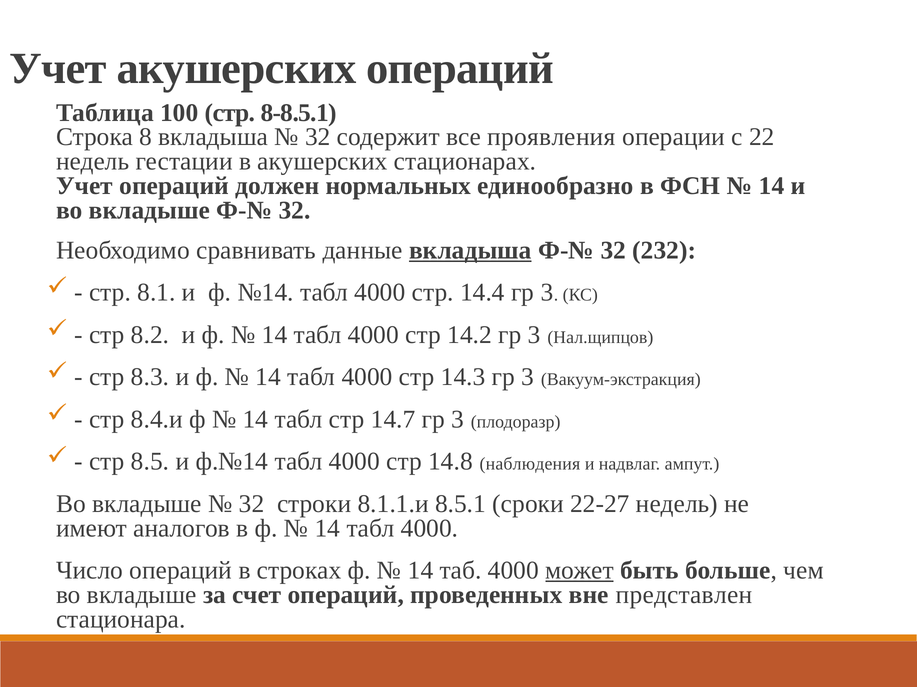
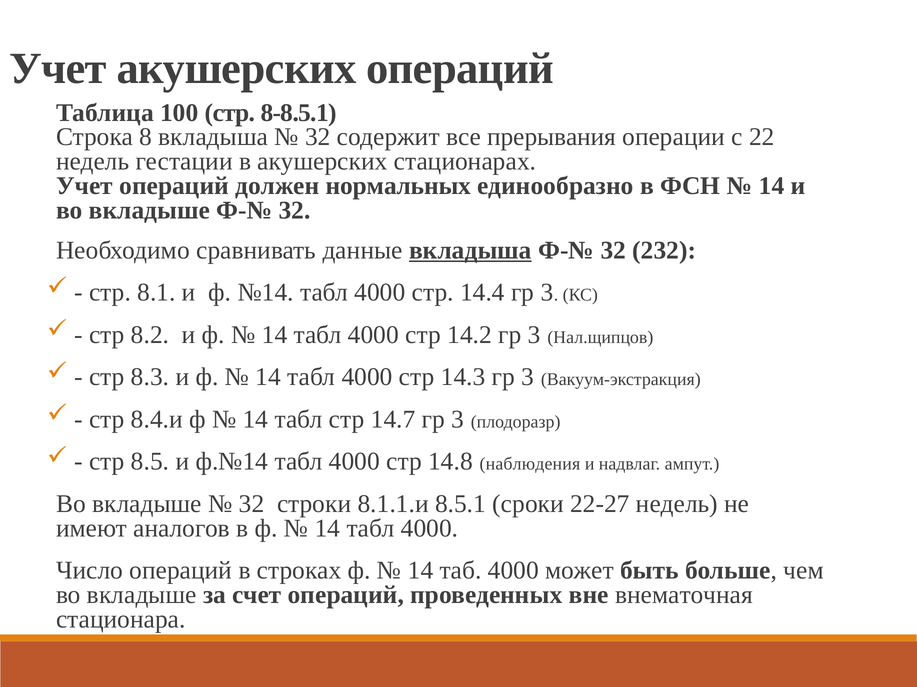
проявления: проявления -> прерывания (552, 137)
может underline: present -> none (580, 571)
представлен: представлен -> внематочная (684, 596)
